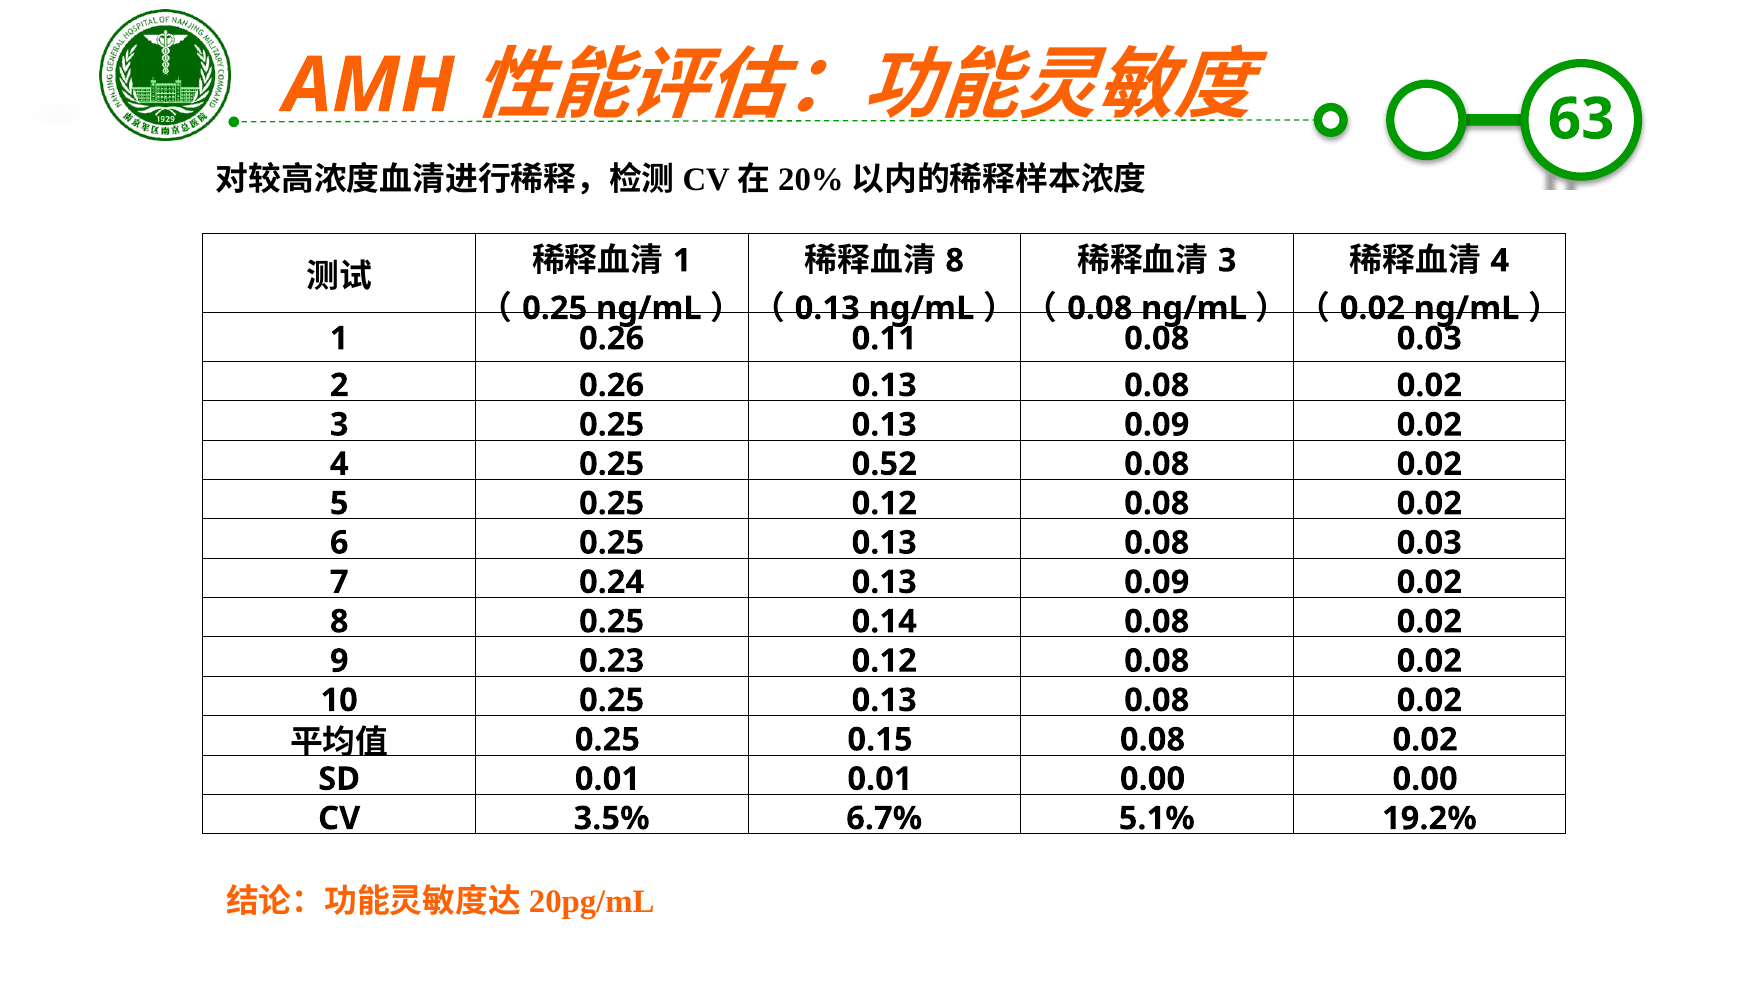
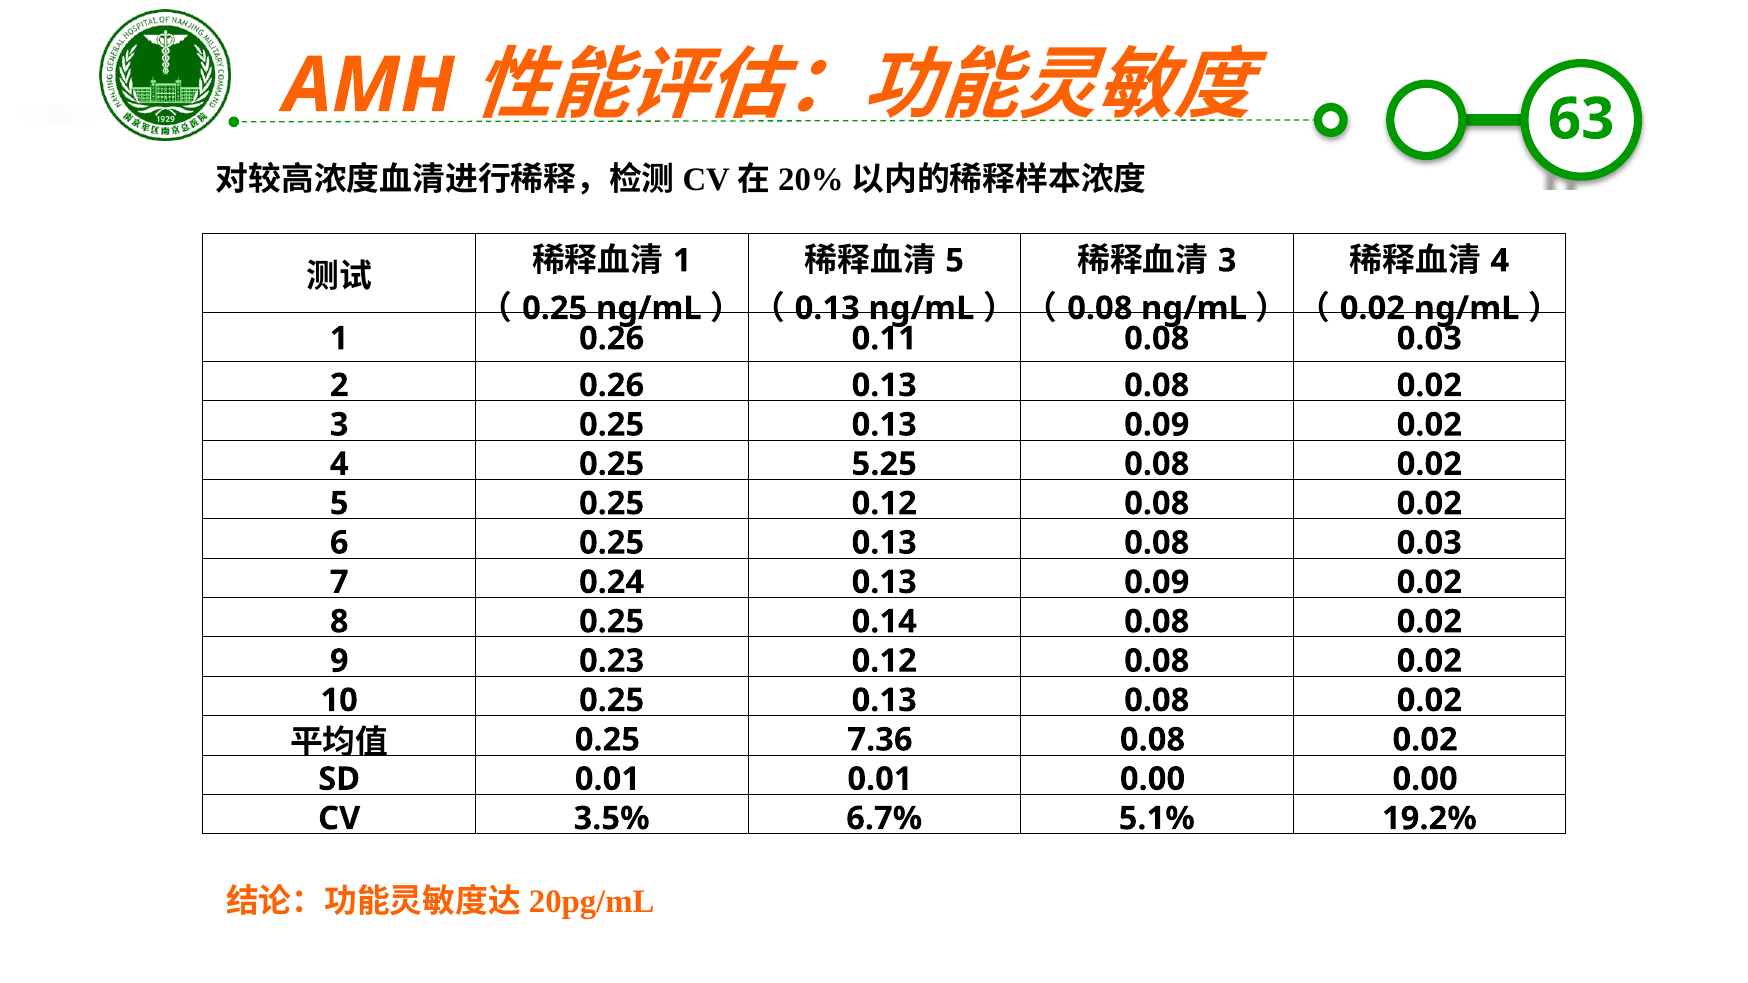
8: 8 -> 5 (955, 261)
0.52: 0.52 -> 5.25 (884, 464)
0.15: 0.15 -> 7.36 (880, 740)
